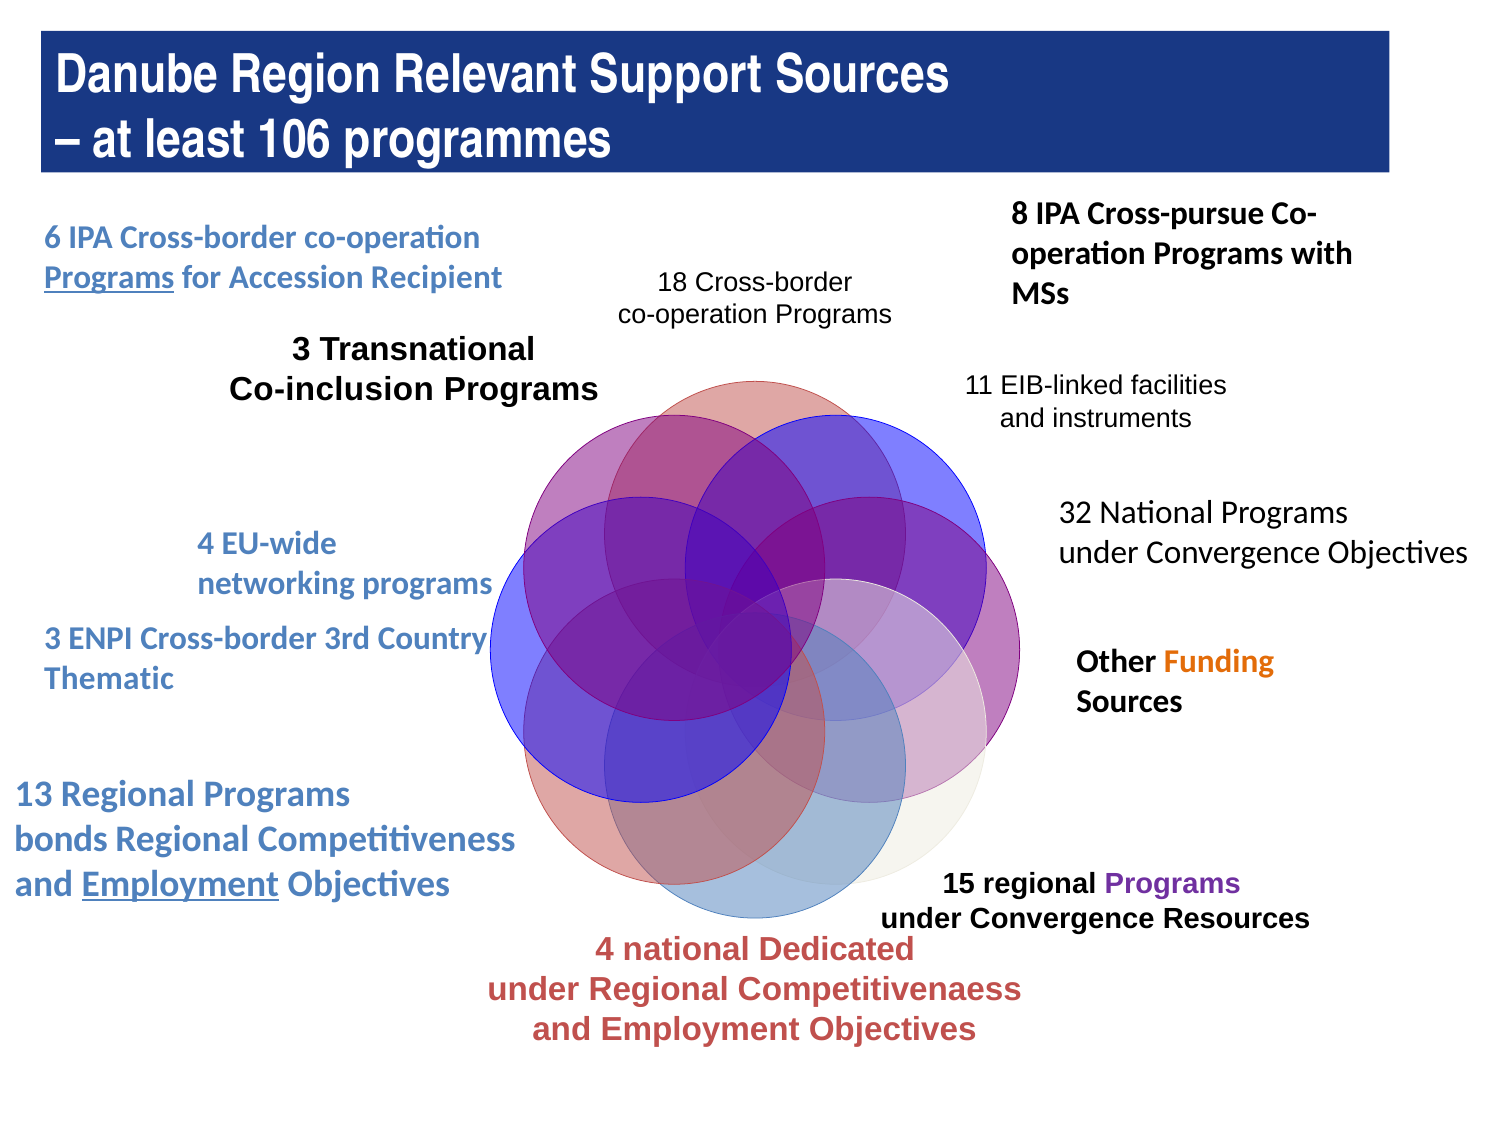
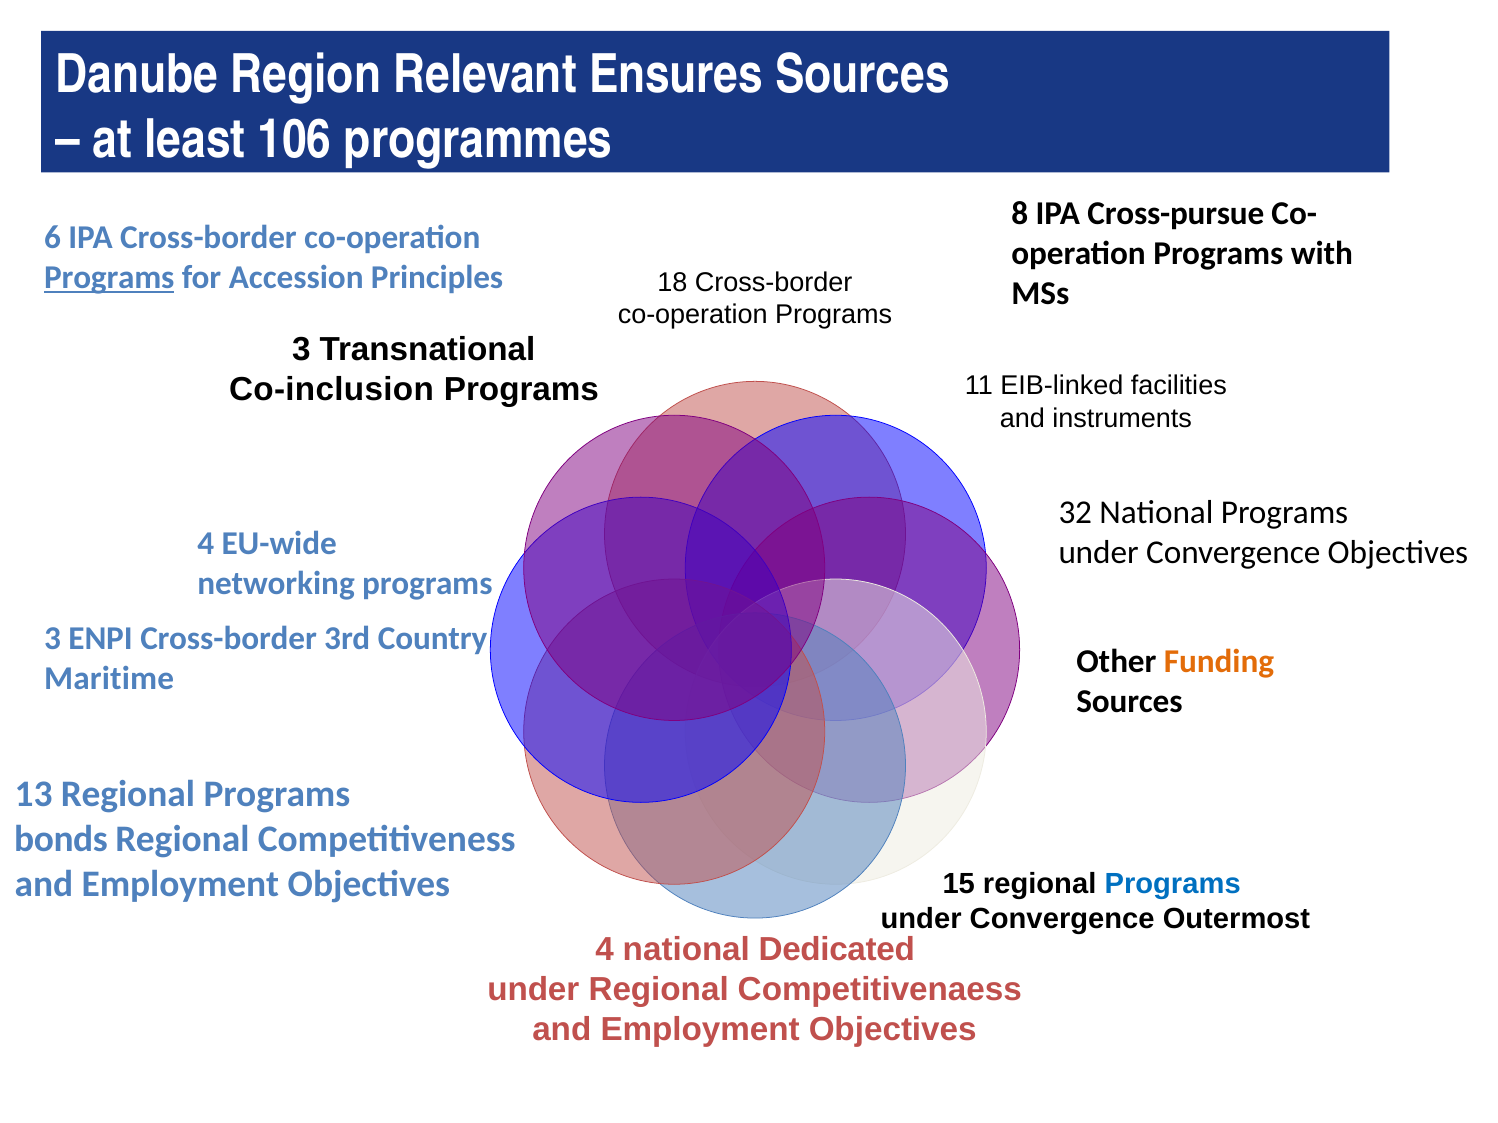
Support: Support -> Ensures (676, 74)
Recipient: Recipient -> Principles (437, 277)
Thematic: Thematic -> Maritime (109, 678)
Employment underline: present -> none (180, 885)
Programs colour: purple -> blue (1173, 884)
Resources: Resources -> Outermost (1236, 919)
